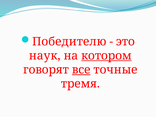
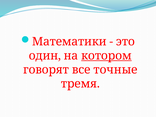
Победителю: Победителю -> Математики (69, 42)
наук: наук -> один (45, 56)
все underline: present -> none (81, 70)
